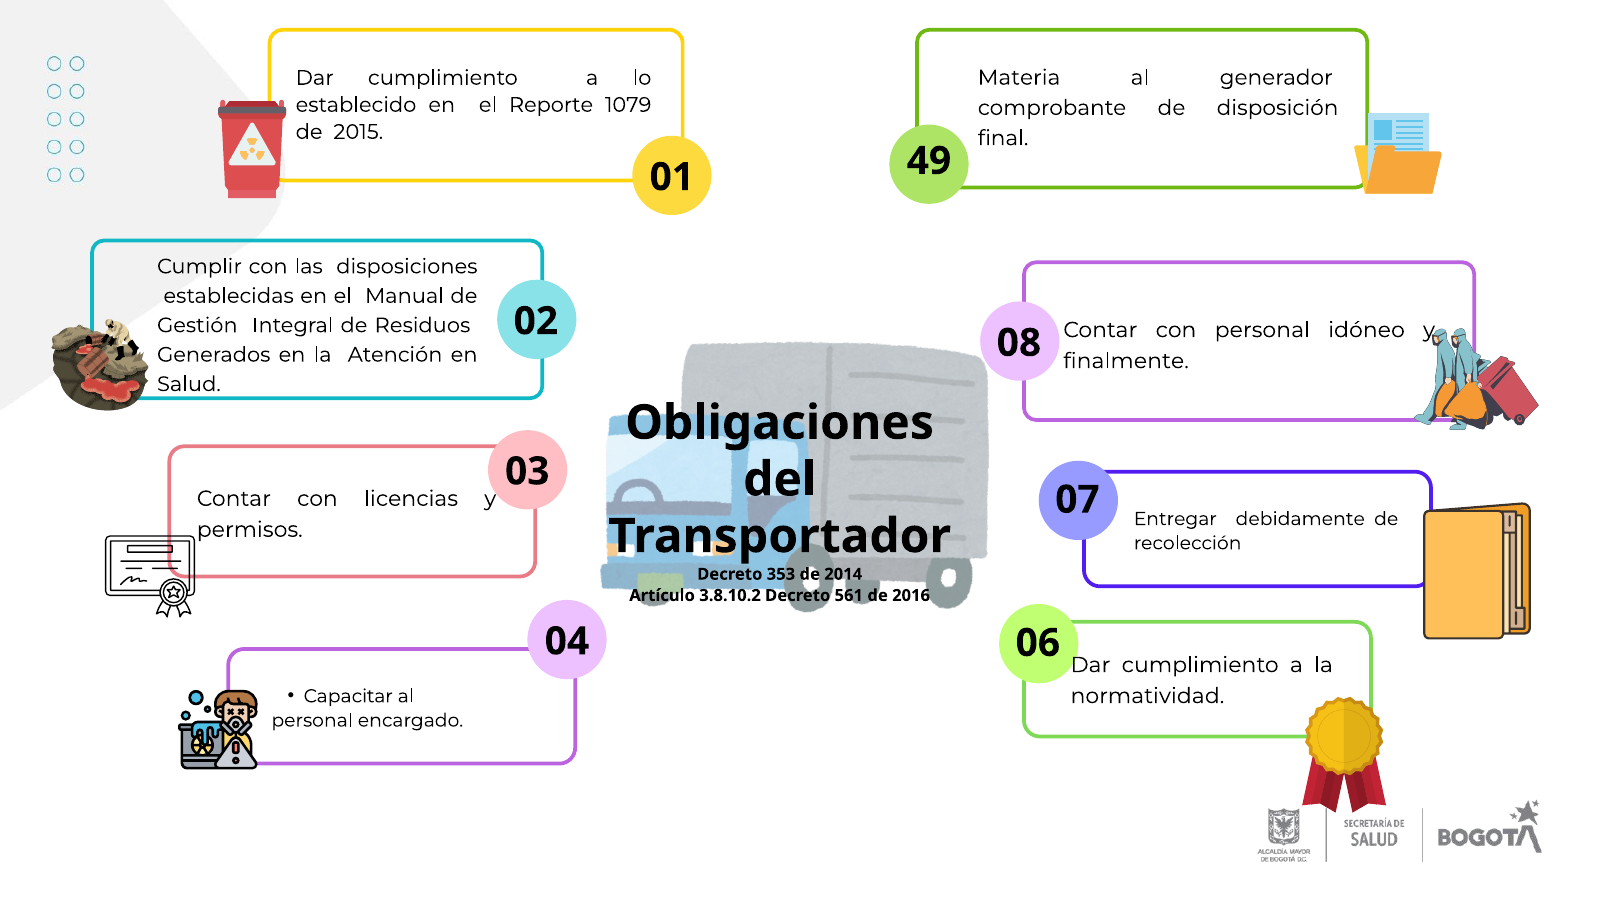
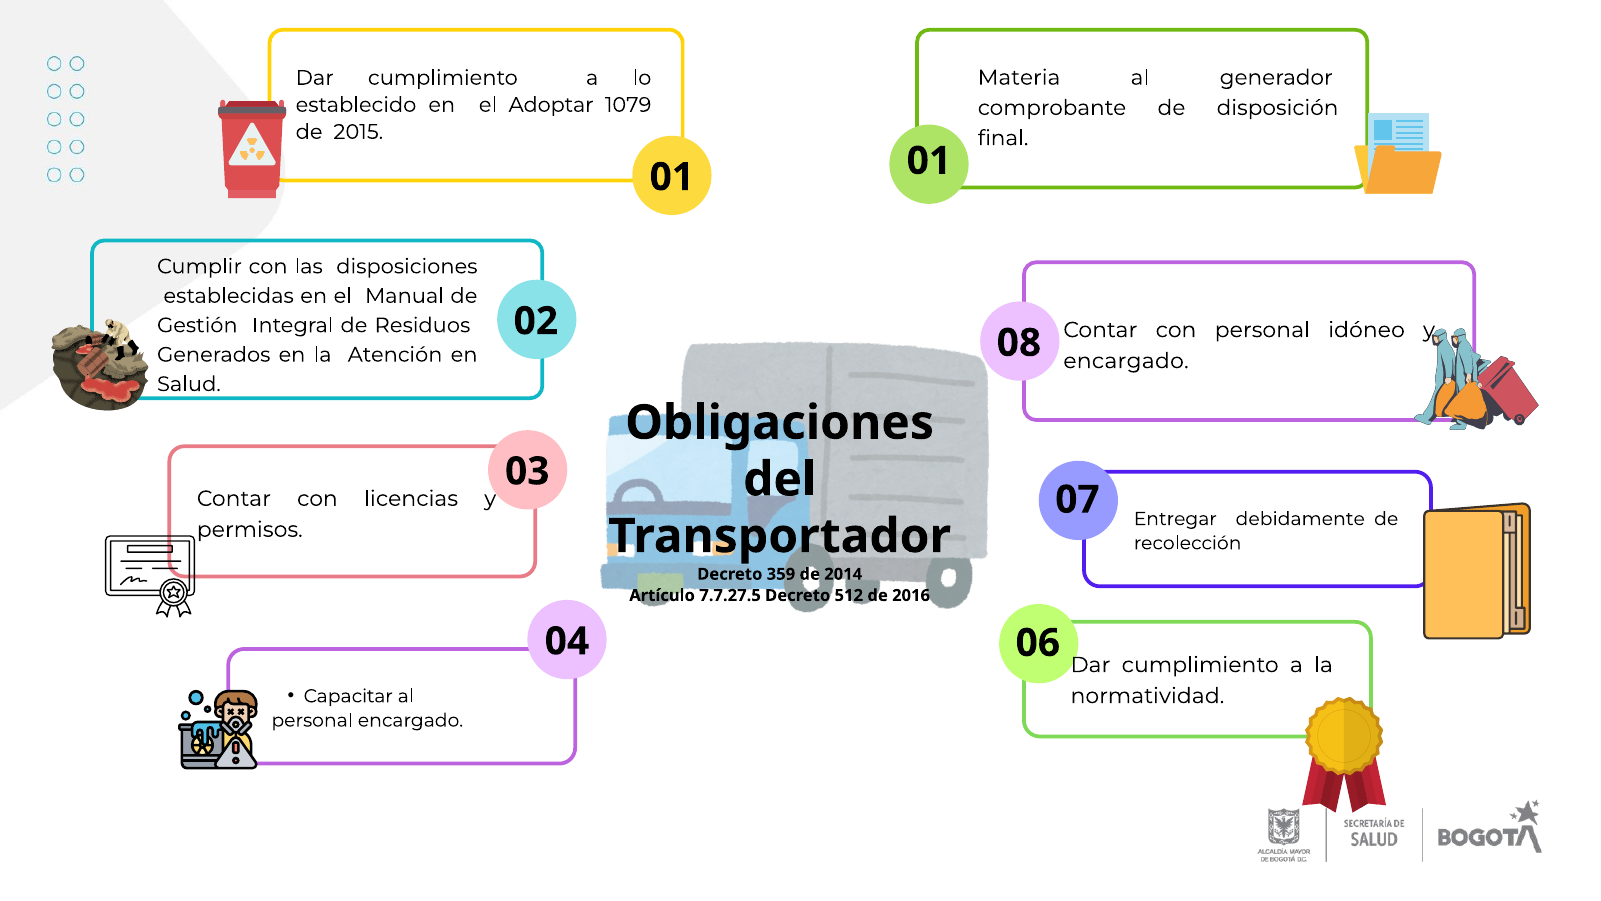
Reporte: Reporte -> Adoptar (551, 105)
01 49: 49 -> 01 (929, 161)
finalmente: finalmente -> encargado (1126, 361)
353: 353 -> 359 (781, 574)
3.8.10.2: 3.8.10.2 -> 7.7.27.5 (730, 595)
561: 561 -> 512 (849, 595)
